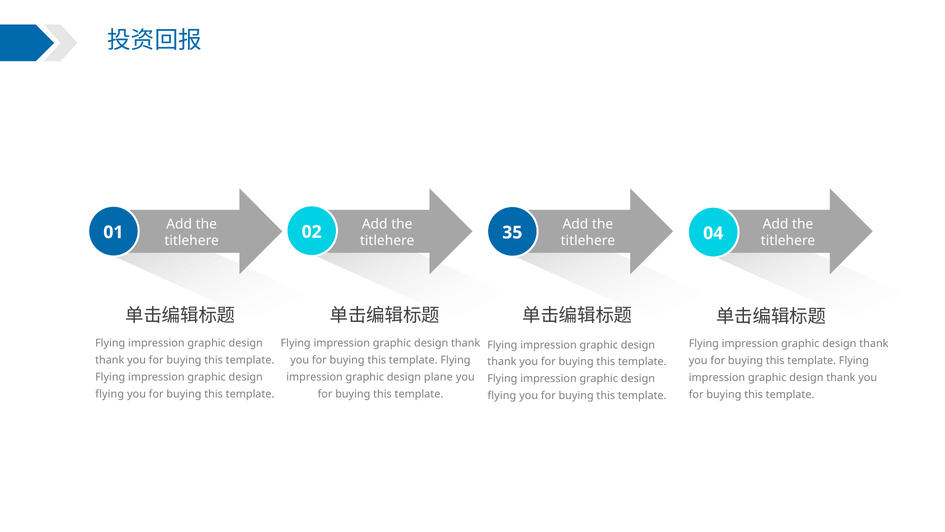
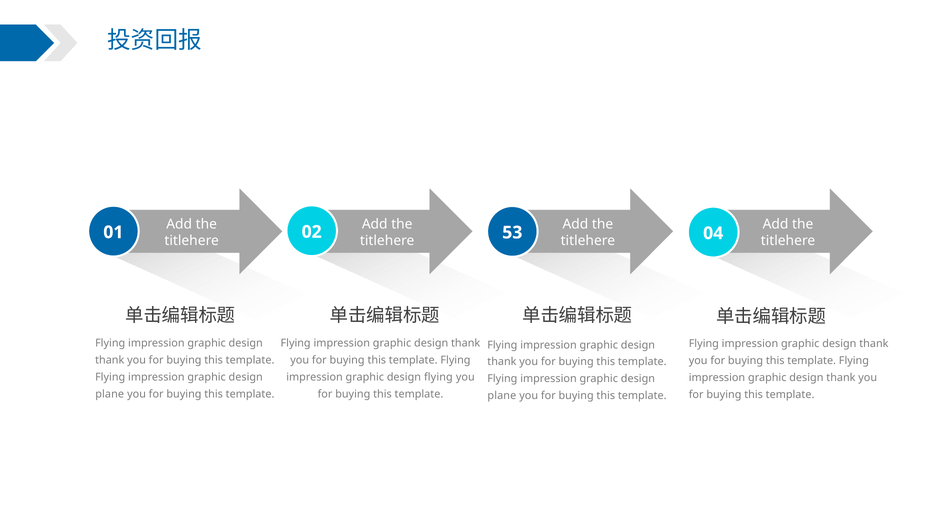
35: 35 -> 53 (512, 232)
design plane: plane -> flying (438, 377)
flying: flying -> plane (110, 394)
flying: flying -> plane (502, 395)
